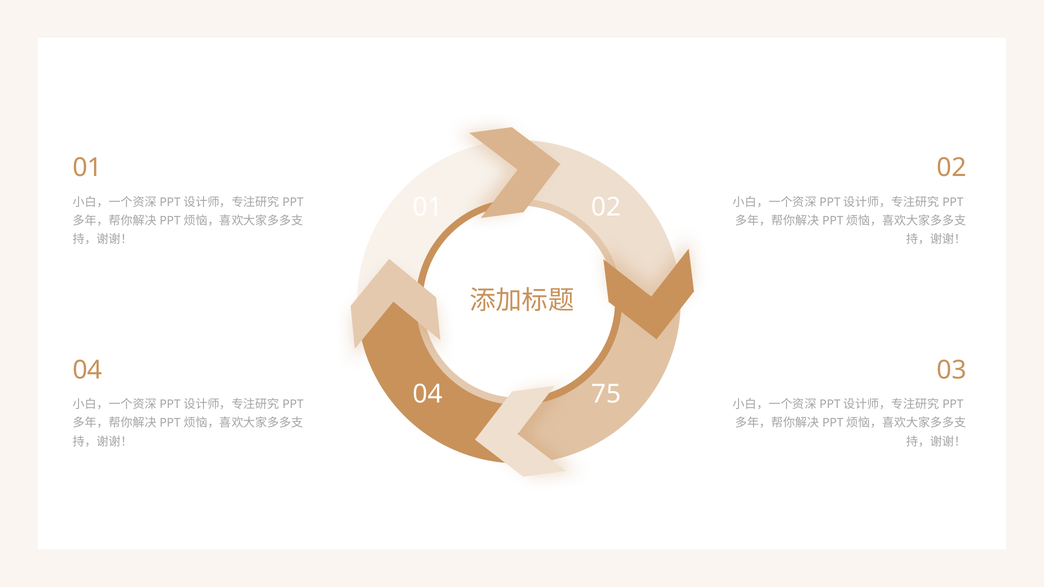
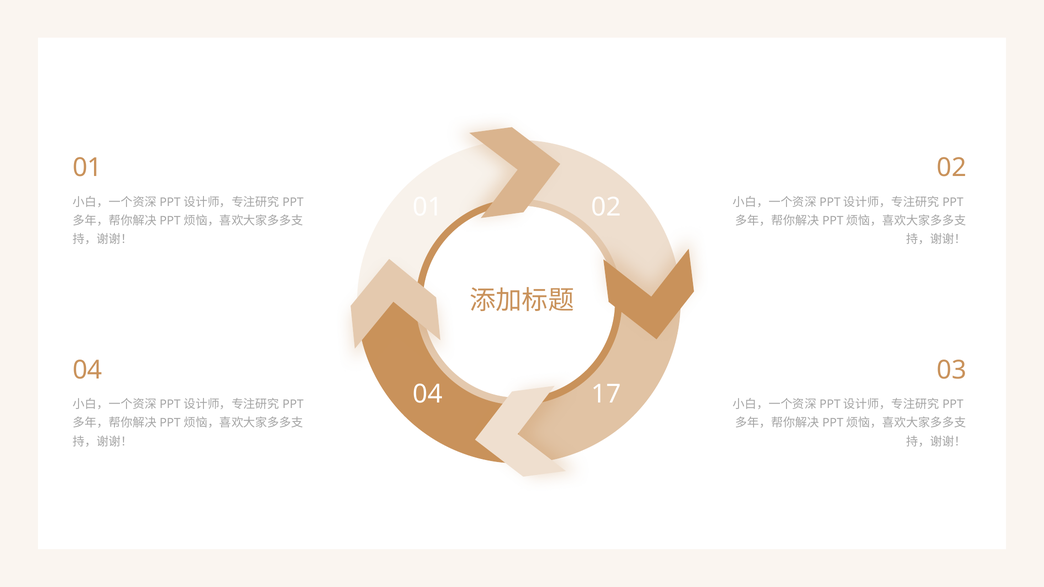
75: 75 -> 17 (606, 394)
